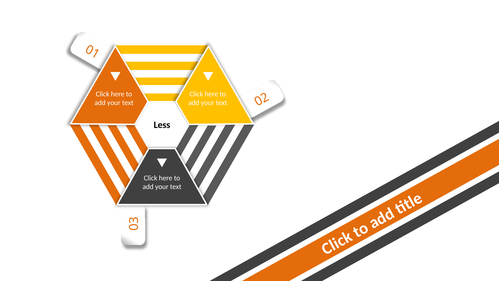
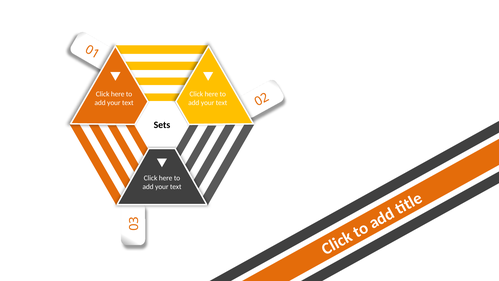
Less: Less -> Sets (162, 125)
